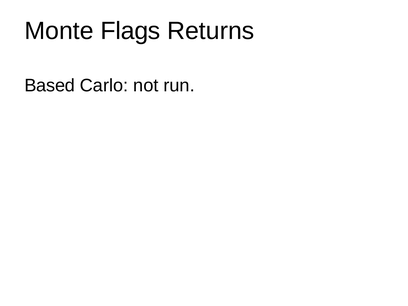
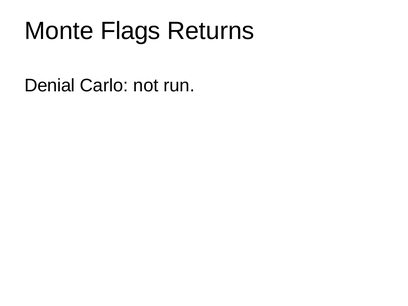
Based: Based -> Denial (50, 86)
